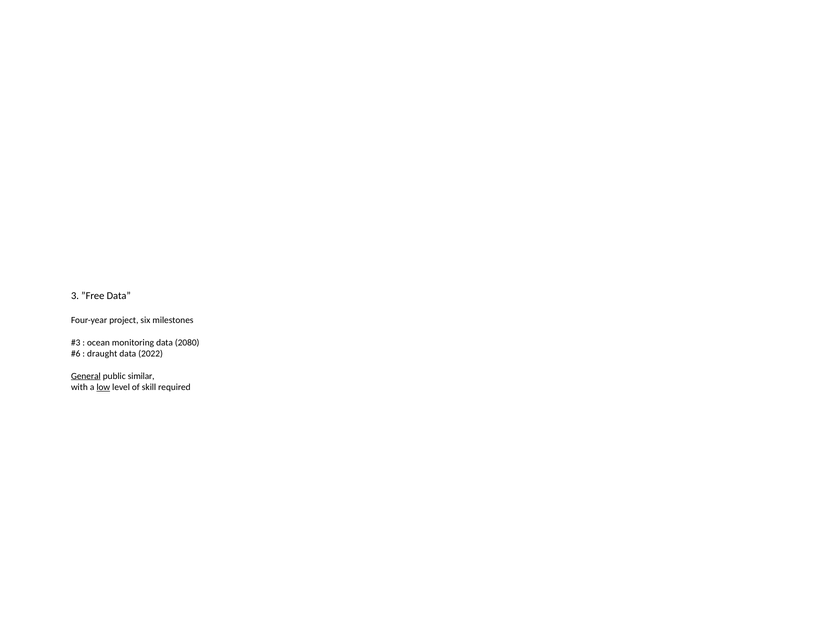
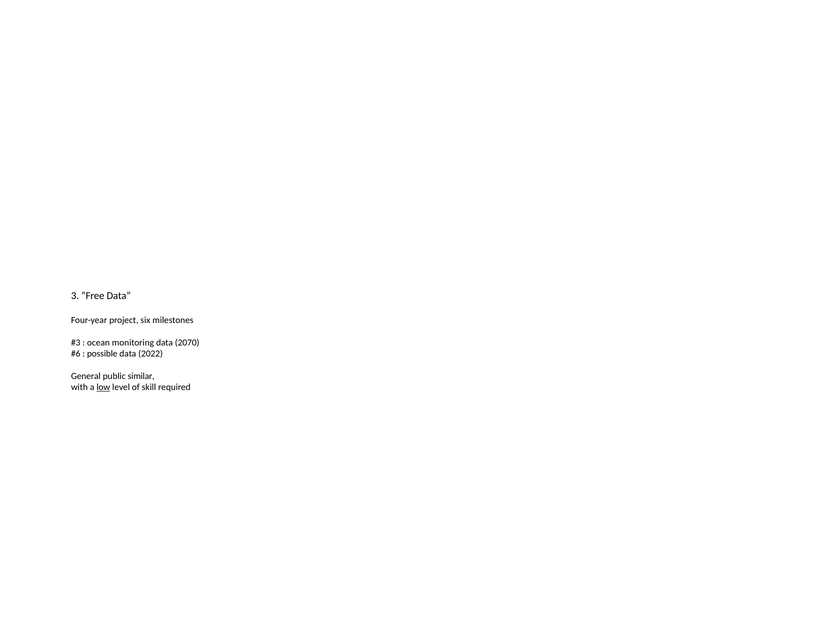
2080: 2080 -> 2070 (187, 343)
draught: draught -> possible (102, 354)
General underline: present -> none (86, 376)
